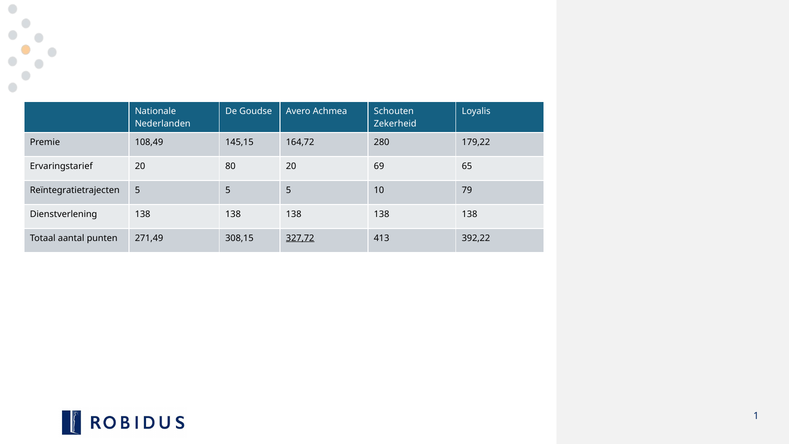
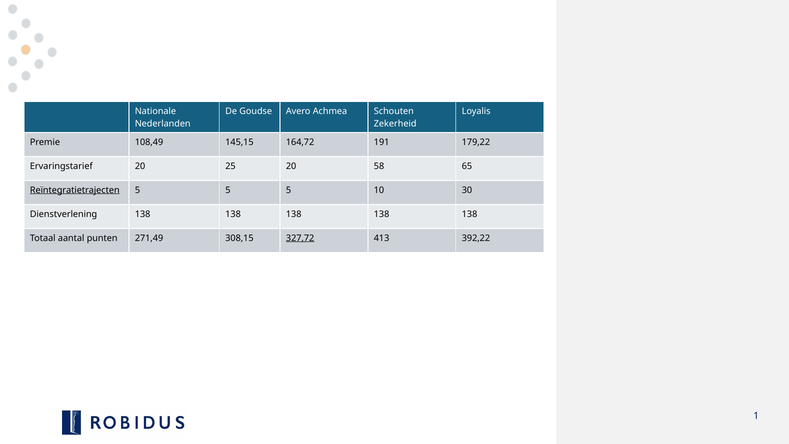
280: 280 -> 191 (382, 142)
80: 80 -> 25 (230, 166)
69: 69 -> 58 (379, 166)
Reïntegratietrajecten underline: none -> present (75, 190)
79: 79 -> 30 (467, 190)
